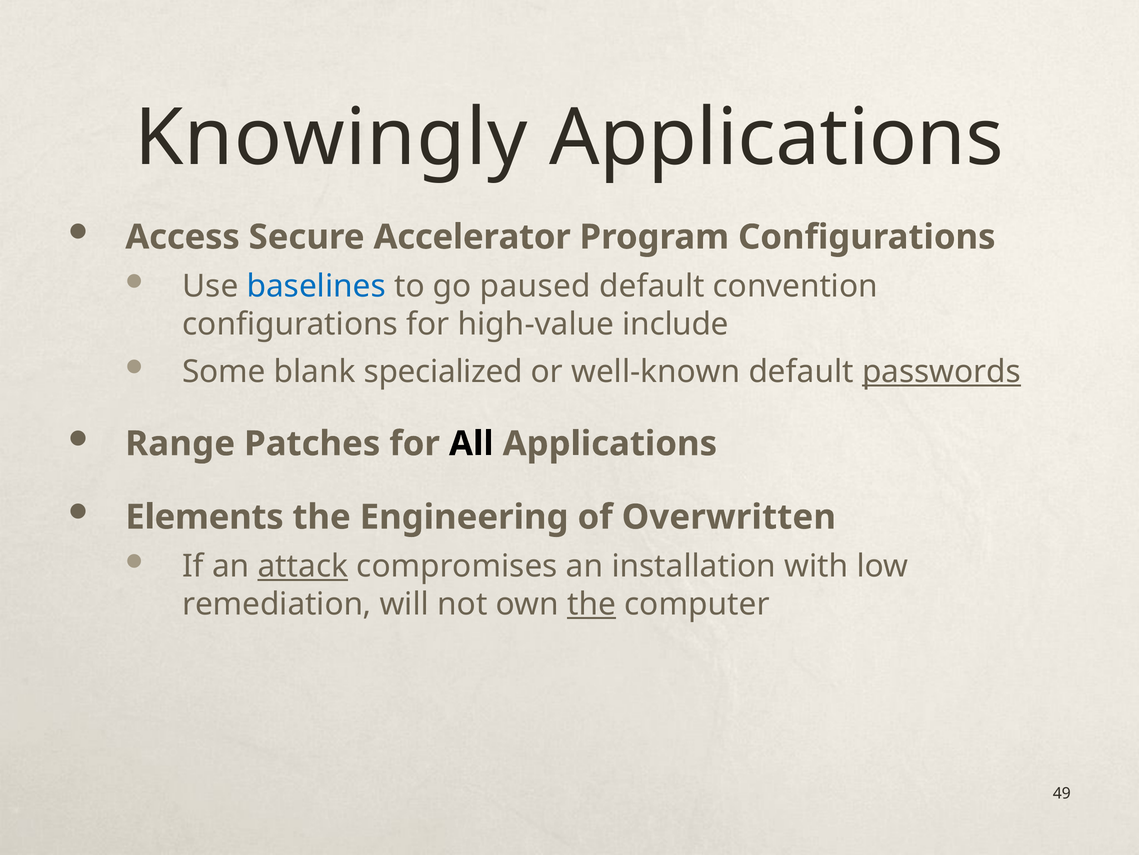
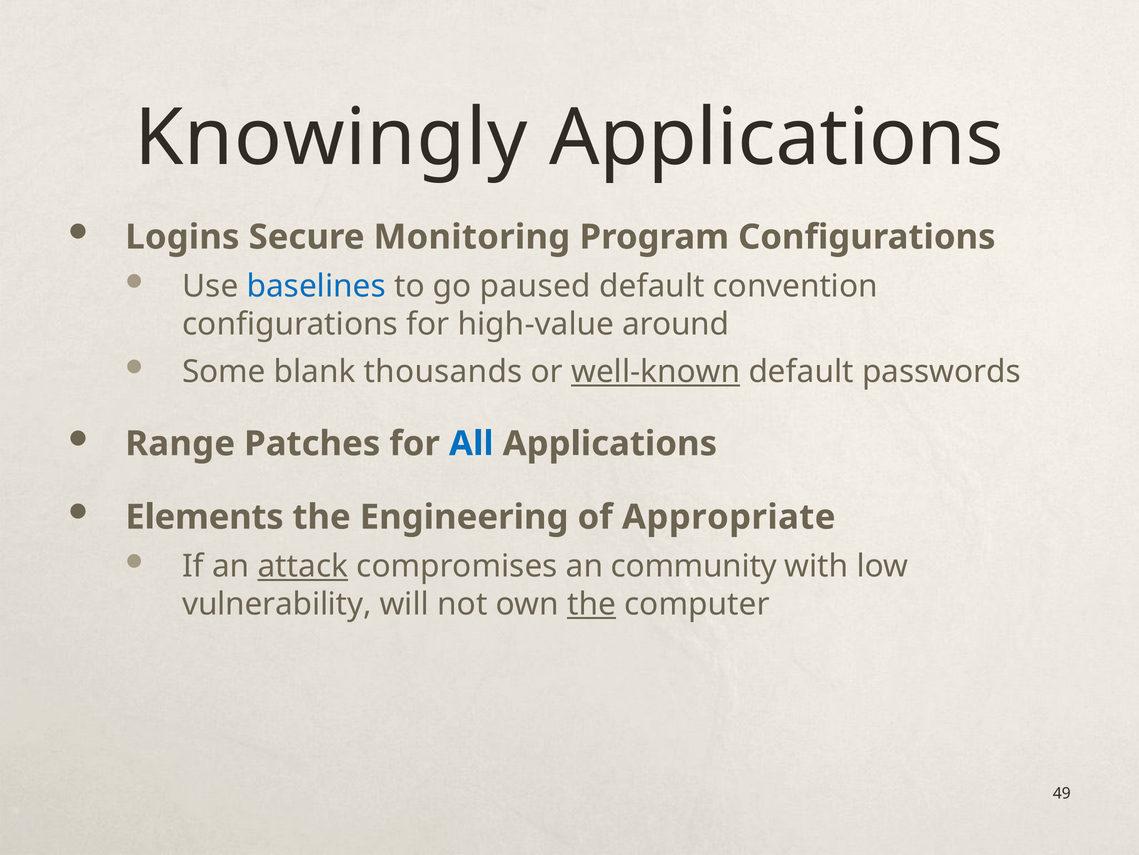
Access: Access -> Logins (182, 237)
Accelerator: Accelerator -> Monitoring (472, 237)
include: include -> around (676, 324)
specialized: specialized -> thousands (443, 372)
well-known underline: none -> present (656, 372)
passwords underline: present -> none (941, 372)
All colour: black -> blue (471, 443)
Overwritten: Overwritten -> Appropriate (729, 517)
installation: installation -> community (694, 566)
remediation: remediation -> vulnerability (277, 604)
